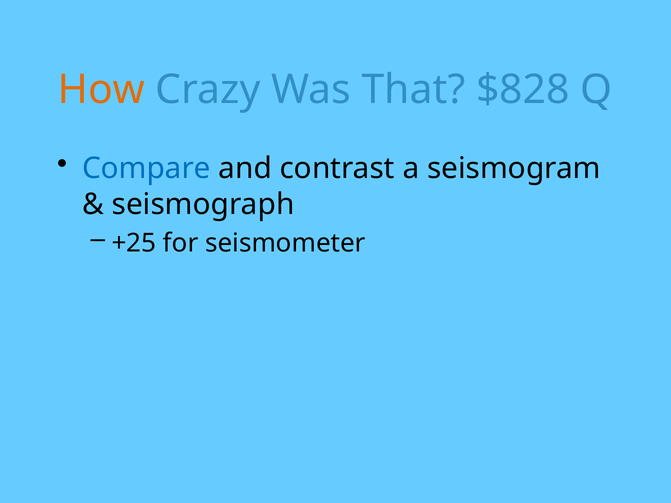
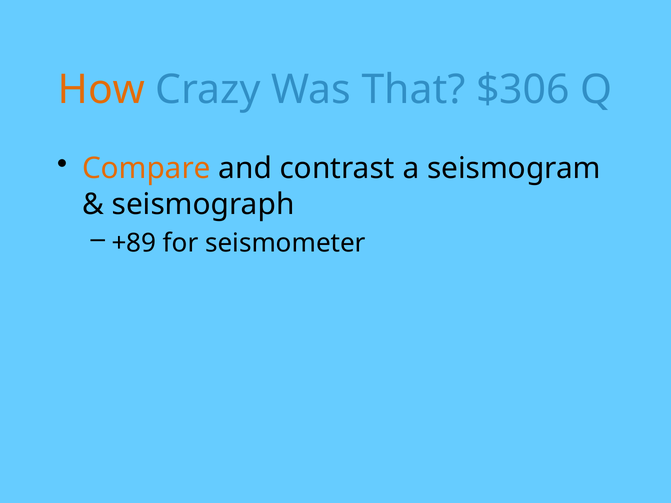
$828: $828 -> $306 (523, 90)
Compare colour: blue -> orange (146, 169)
+25: +25 -> +89 (134, 243)
